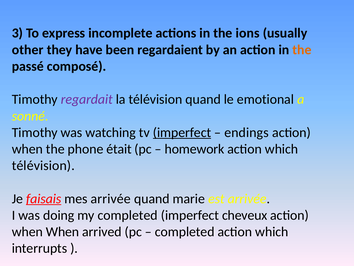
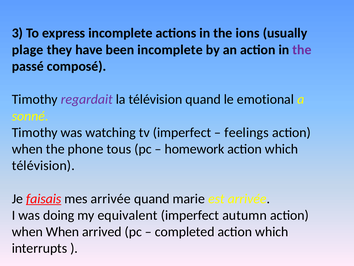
other: other -> plage (28, 50)
been regardaient: regardaient -> incomplete (170, 50)
the colour: orange -> purple (302, 50)
imperfect underline: present -> none (182, 132)
endings: endings -> feelings (247, 132)
était: était -> tous (119, 149)
my completed: completed -> equivalent (128, 215)
cheveux: cheveux -> autumn (245, 215)
